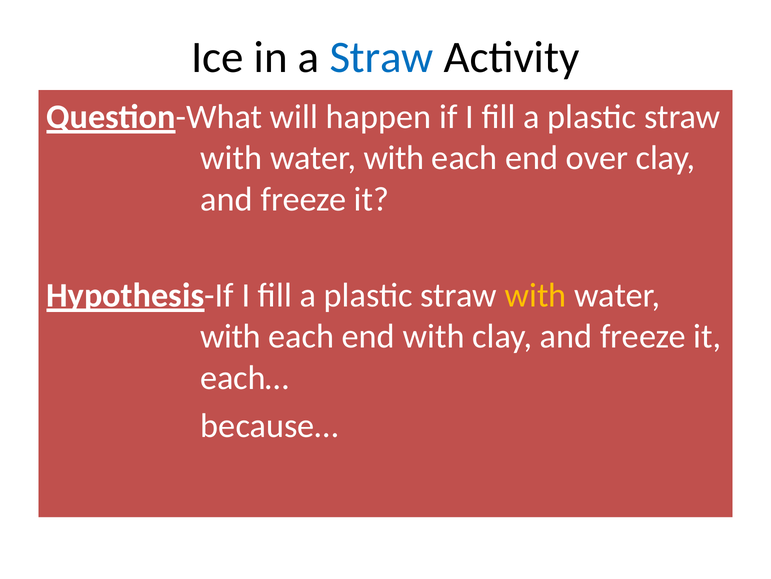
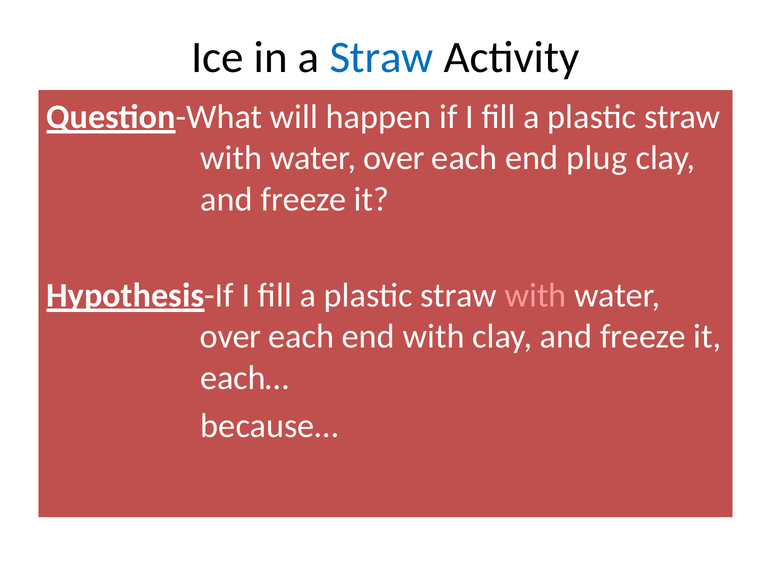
with: with -> over (394, 158)
over: over -> plug (597, 158)
with colour: yellow -> pink (536, 295)
with: with -> over (231, 336)
